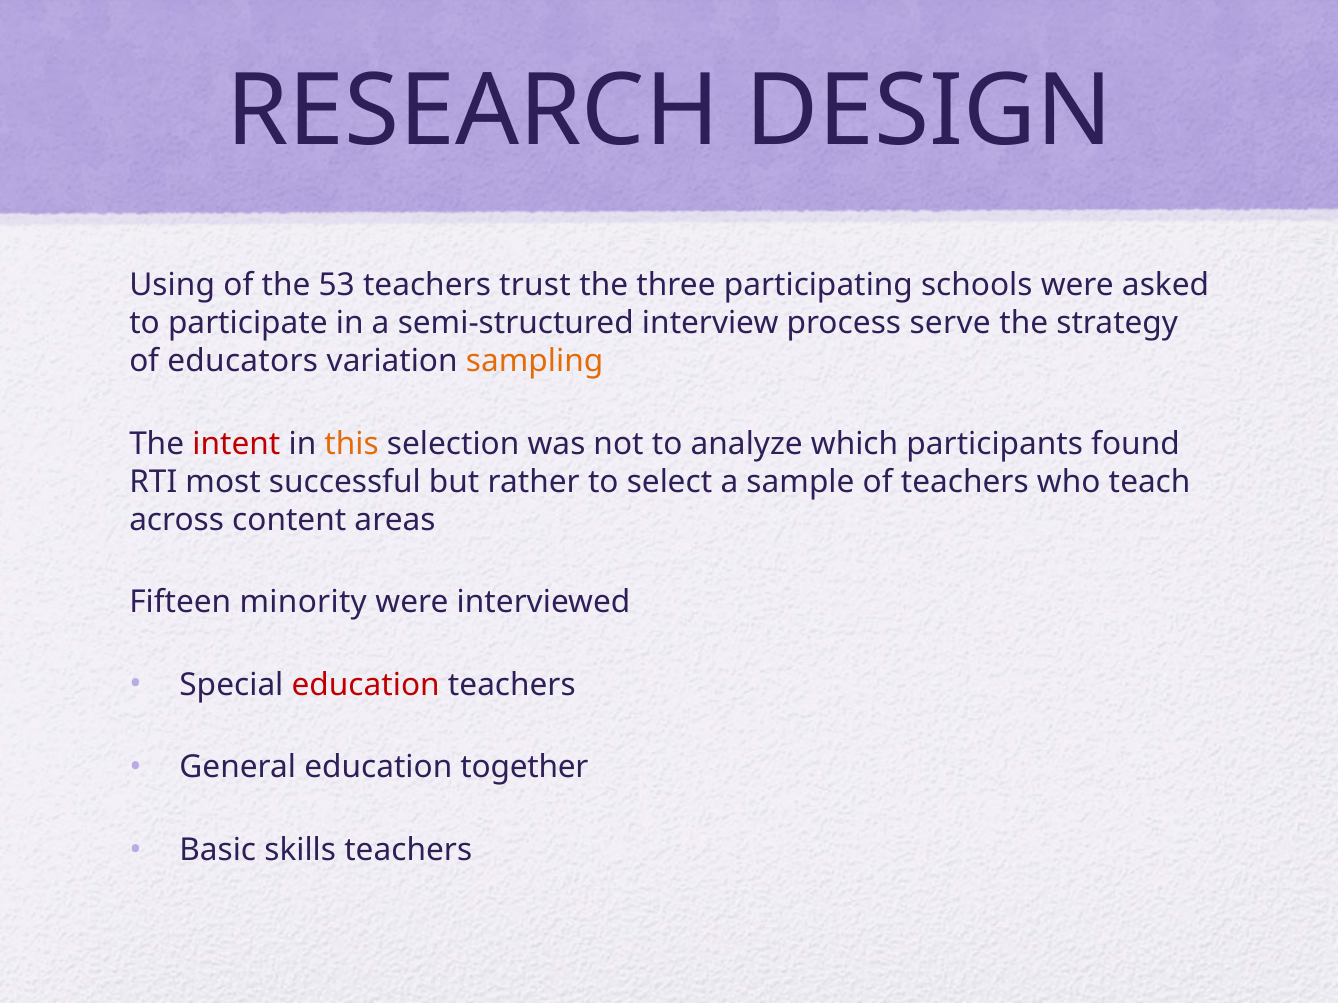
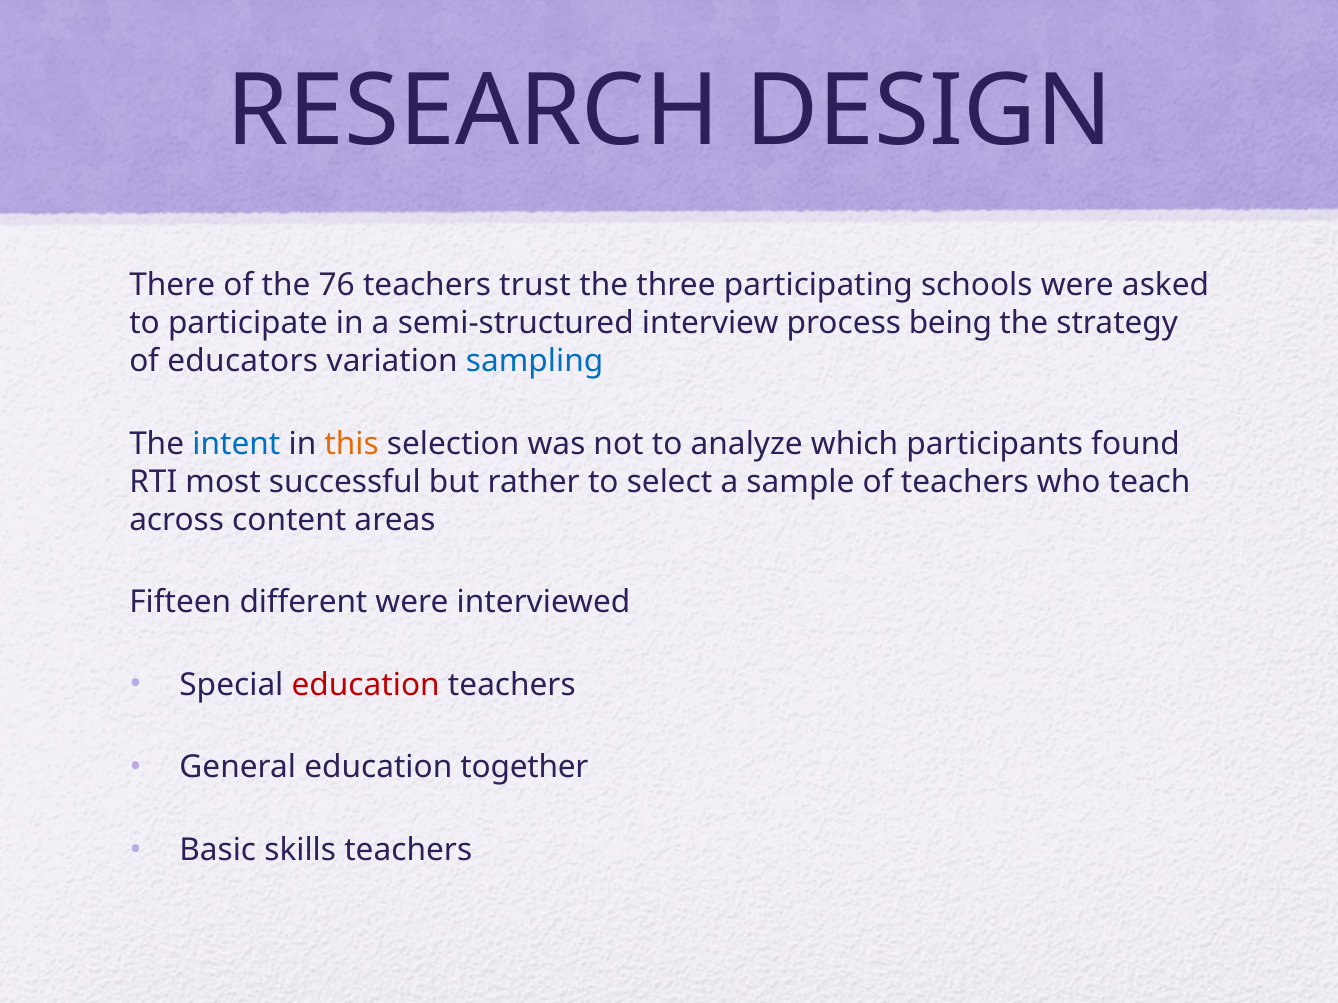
Using: Using -> There (172, 286)
53: 53 -> 76 (337, 286)
serve: serve -> being (950, 324)
sampling colour: orange -> blue (535, 361)
intent colour: red -> blue (236, 444)
minority: minority -> different (303, 602)
